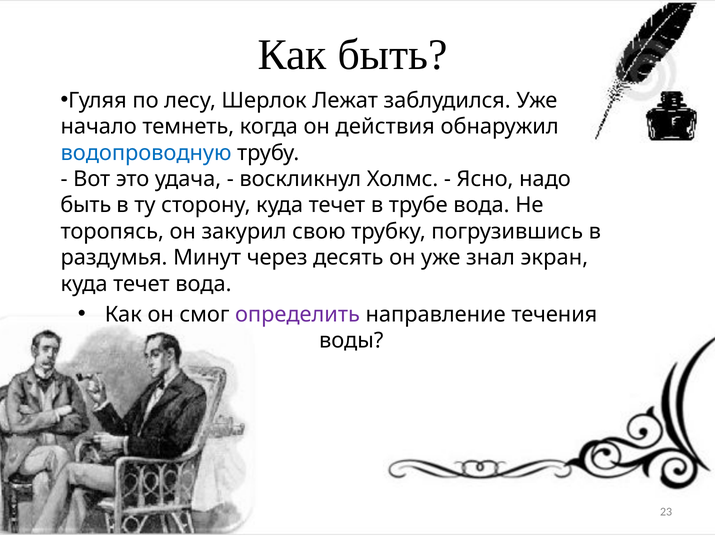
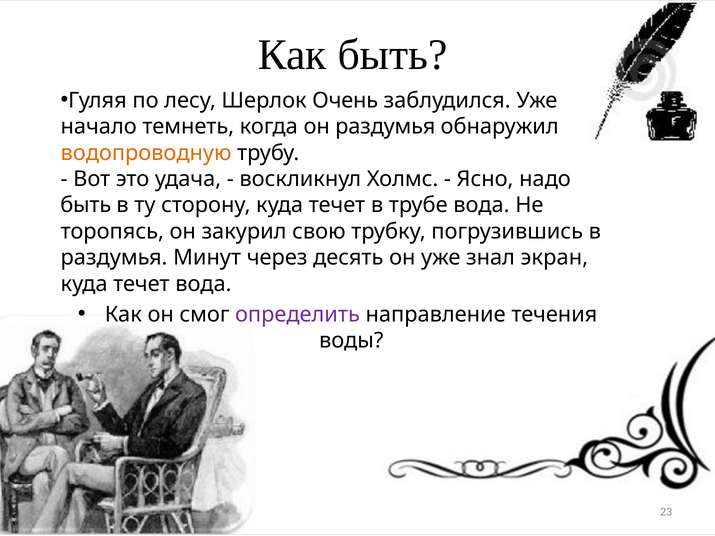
Лежат: Лежат -> Очень (345, 101)
он действия: действия -> раздумья (385, 127)
водопроводную colour: blue -> orange (146, 153)
